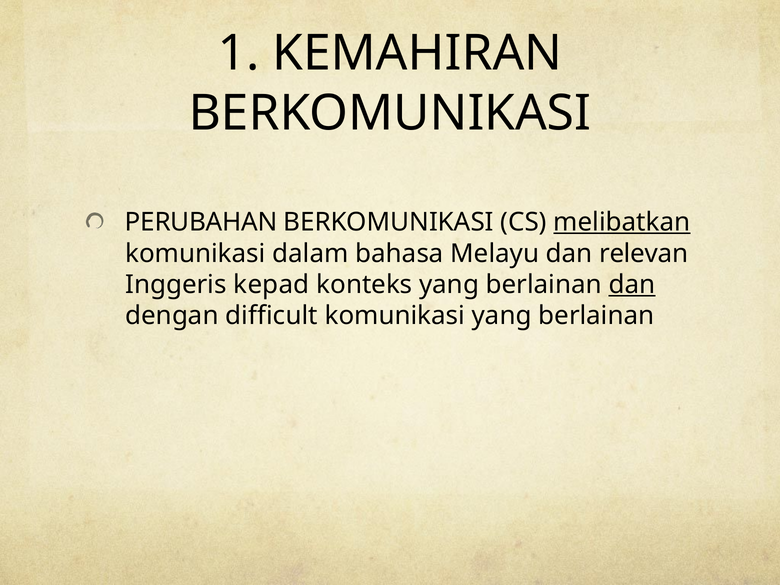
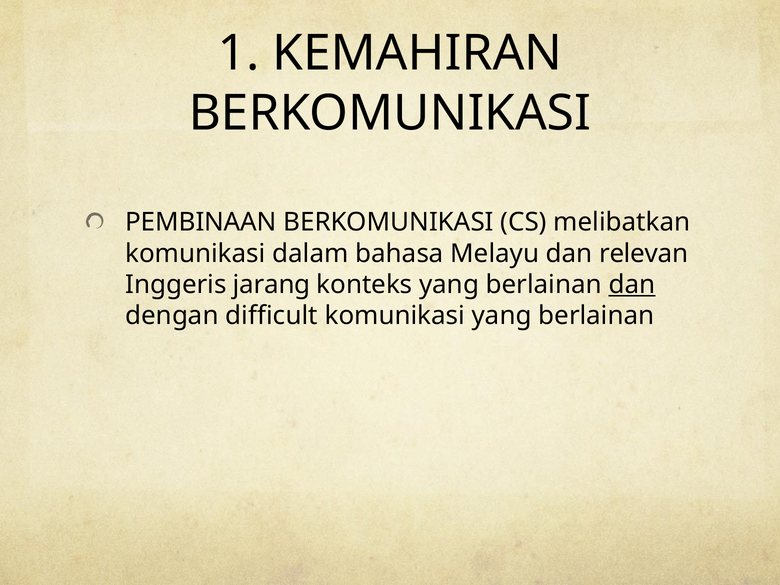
PERUBAHAN: PERUBAHAN -> PEMBINAAN (201, 222)
melibatkan underline: present -> none (622, 222)
kepad: kepad -> jarang (272, 285)
